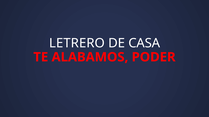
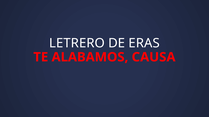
CASA: CASA -> ERAS (144, 43)
PODER: PODER -> CAUSA (154, 57)
